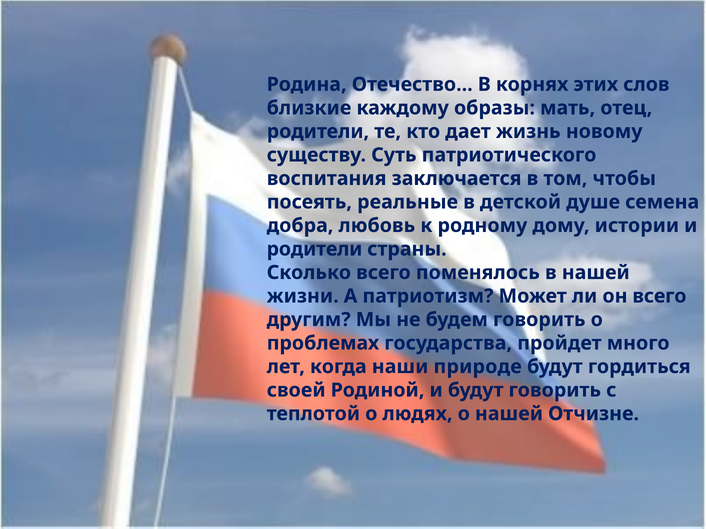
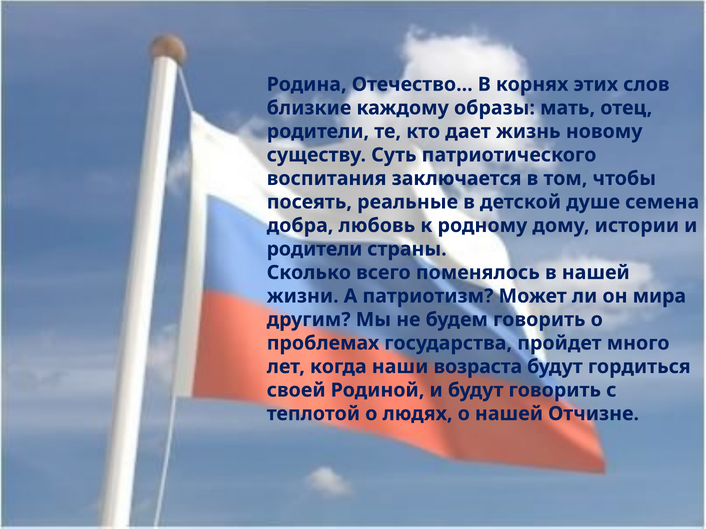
он всего: всего -> мира (659, 296)
природе: природе -> возраста (478, 367)
